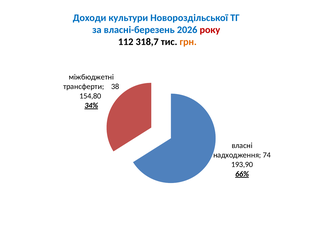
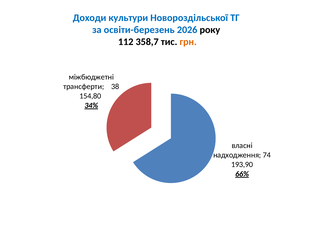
власні-березень: власні-березень -> освіти-березень (139, 30)
року colour: red -> black (210, 30)
318,7: 318,7 -> 358,7 (147, 42)
